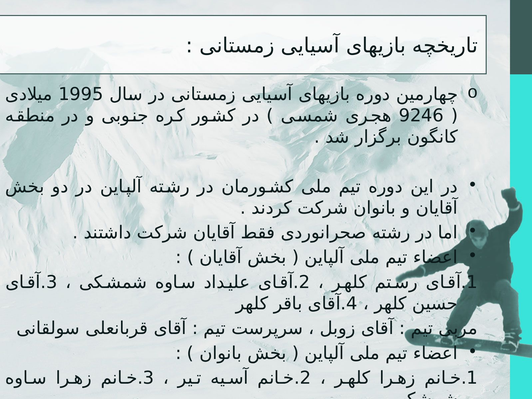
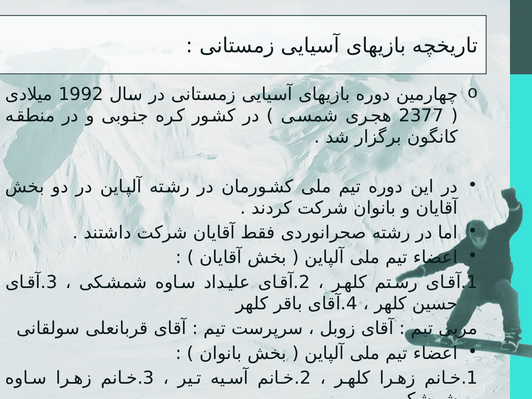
1995: 1995 -> 1992 (81, 94)
9246: 9246 -> 2377 (421, 116)
